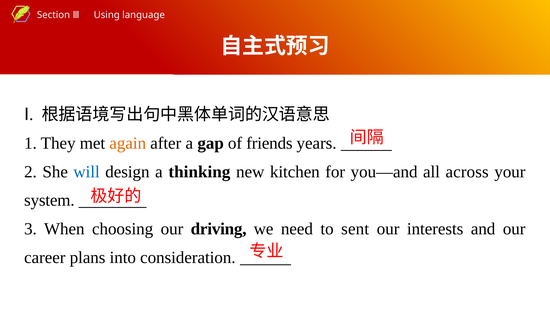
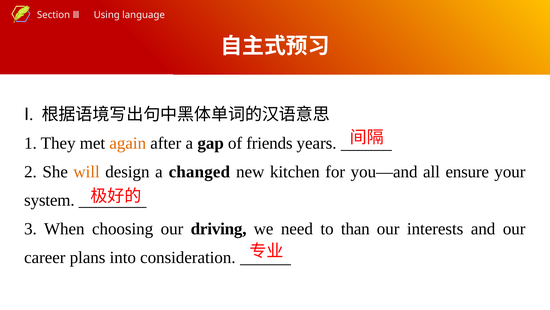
will colour: blue -> orange (87, 171)
thinking: thinking -> changed (199, 171)
across: across -> ensure (467, 171)
sent: sent -> than (355, 228)
